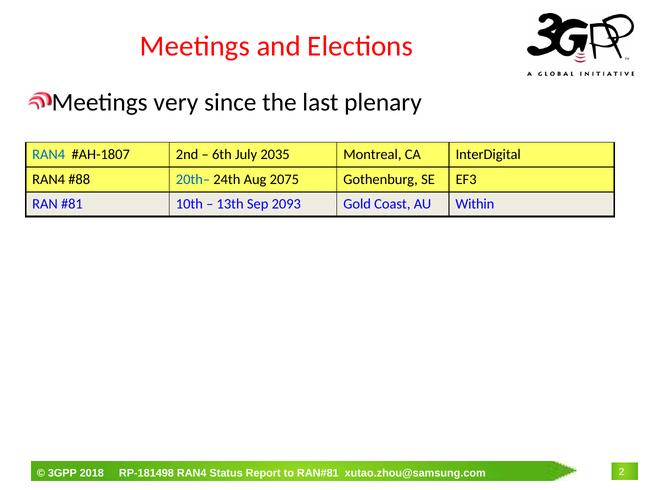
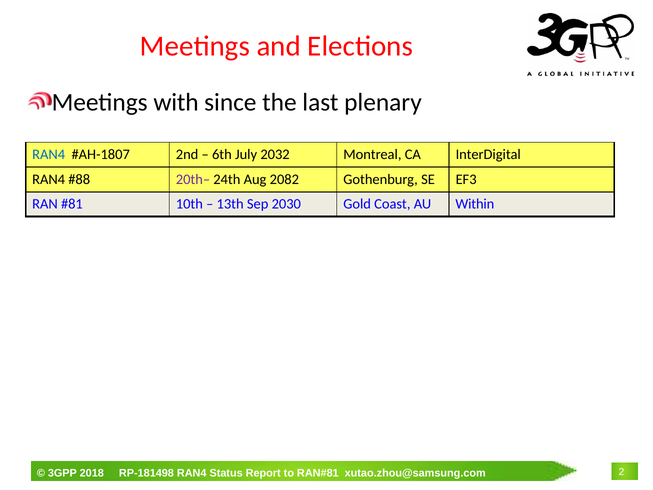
very: very -> with (176, 102)
2035: 2035 -> 2032 (275, 154)
20th– colour: blue -> purple (193, 179)
2075: 2075 -> 2082 (284, 179)
2093: 2093 -> 2030 (286, 204)
